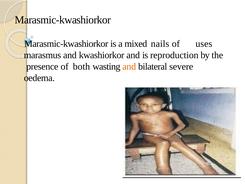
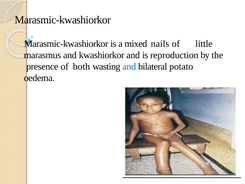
uses: uses -> little (204, 44)
and colour: orange -> blue (129, 66)
severe: severe -> potato (181, 66)
